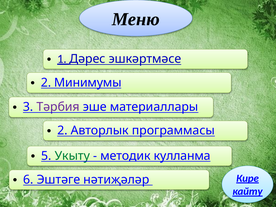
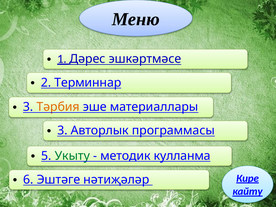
Минимумы: Минимумы -> Терминнар (88, 83)
Тәрбия colour: purple -> orange (58, 107)
2: 2 -> 3 (62, 131)
